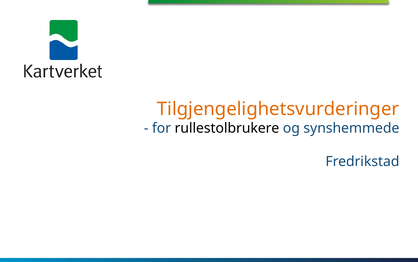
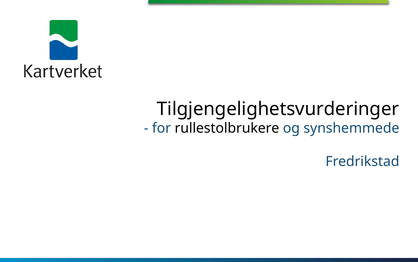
Tilgjengelighetsvurderinger colour: orange -> black (278, 109)
